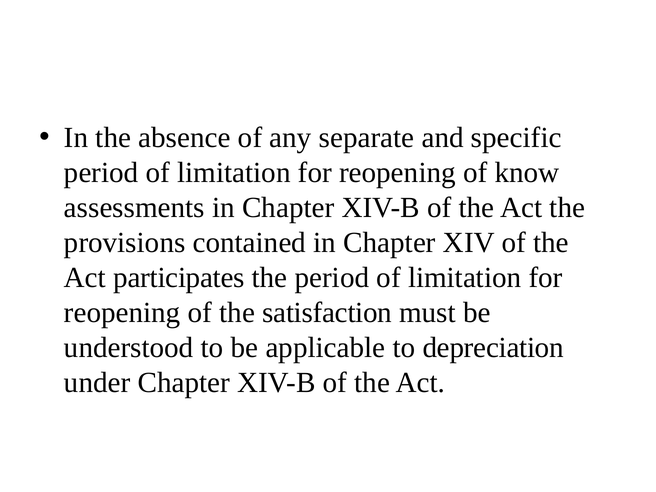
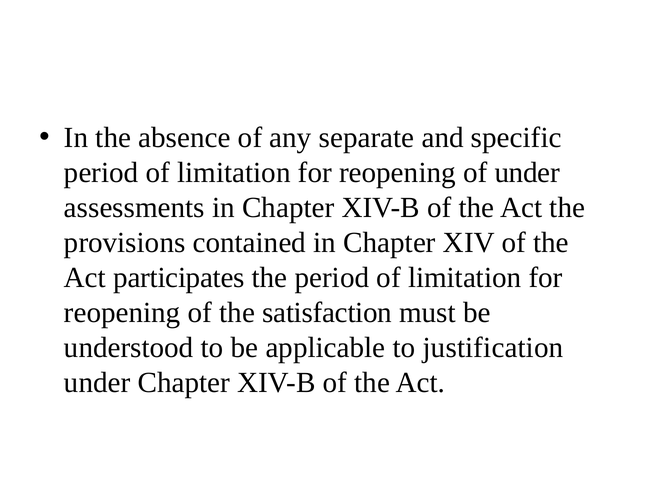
of know: know -> under (527, 173)
depreciation: depreciation -> justification (493, 348)
